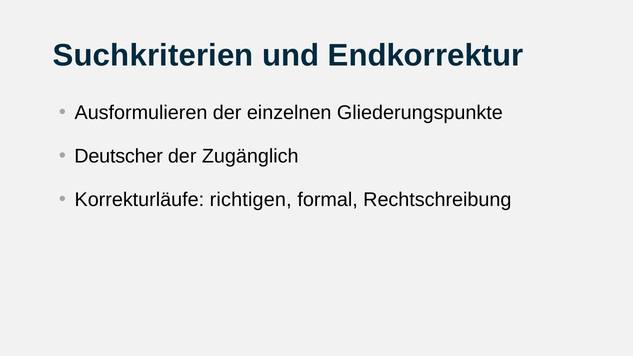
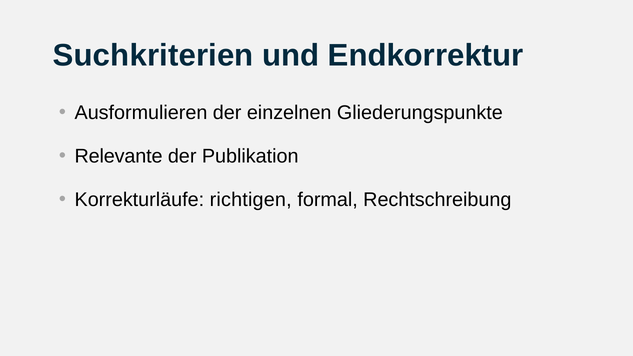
Deutscher: Deutscher -> Relevante (119, 156)
Zugänglich: Zugänglich -> Publikation (250, 156)
